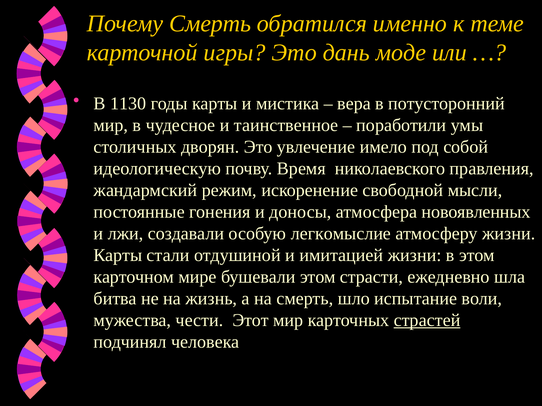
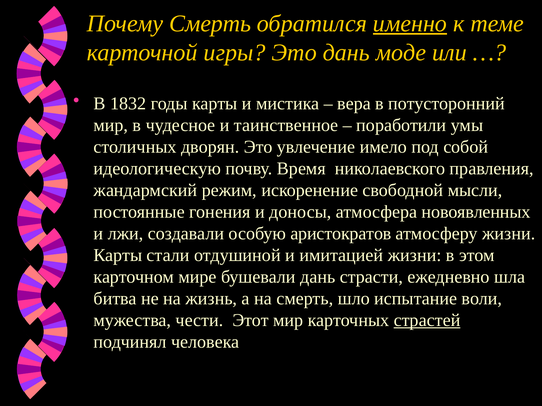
именно underline: none -> present (410, 24)
1130: 1130 -> 1832 (128, 104)
легкомыслие: легкомыслие -> аристократов (341, 234)
бушевали этом: этом -> дань (318, 277)
